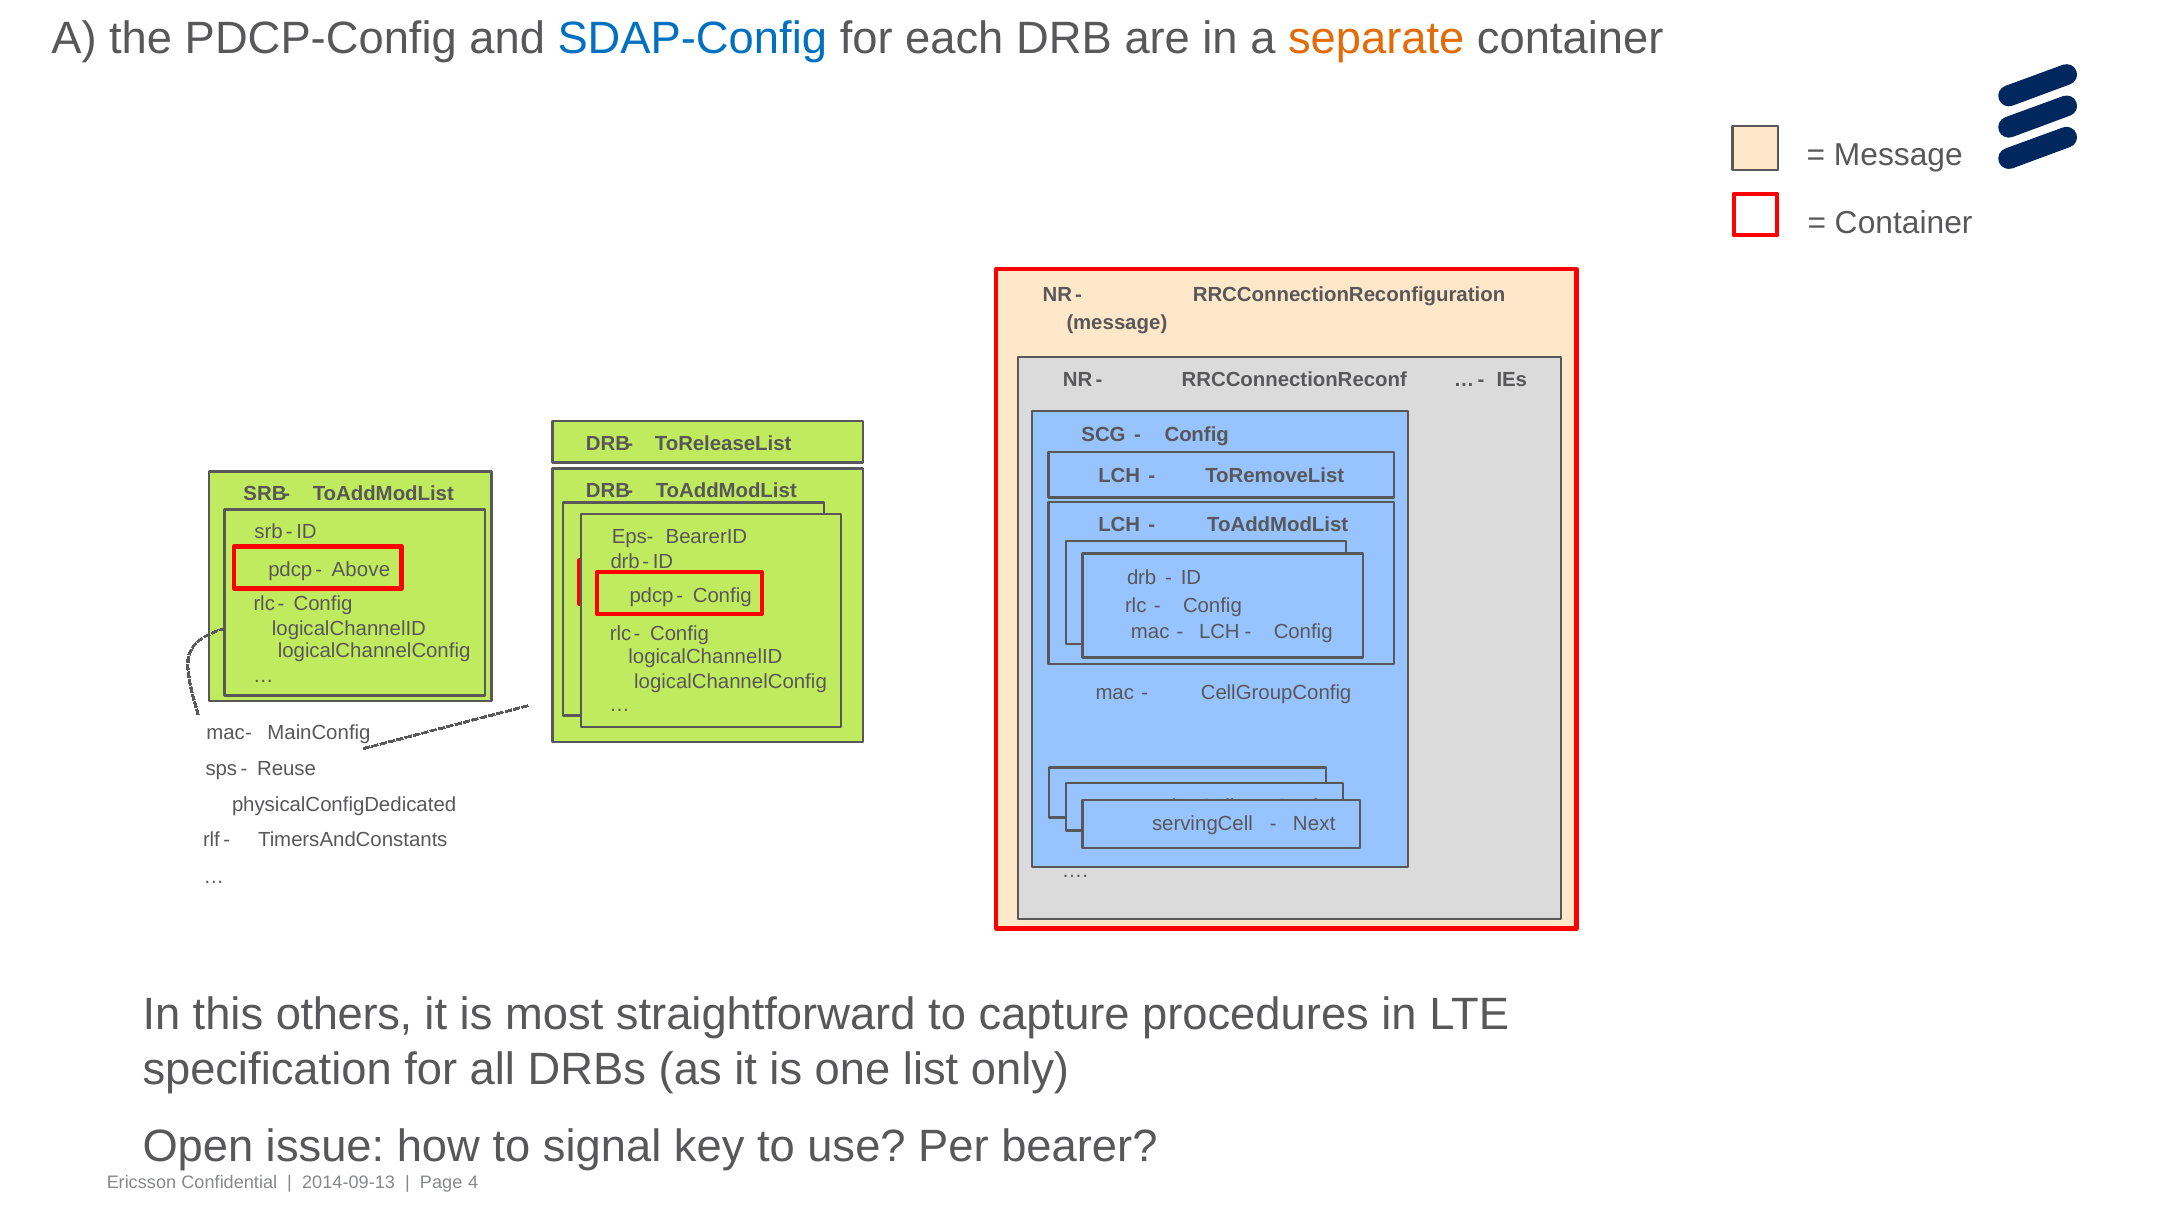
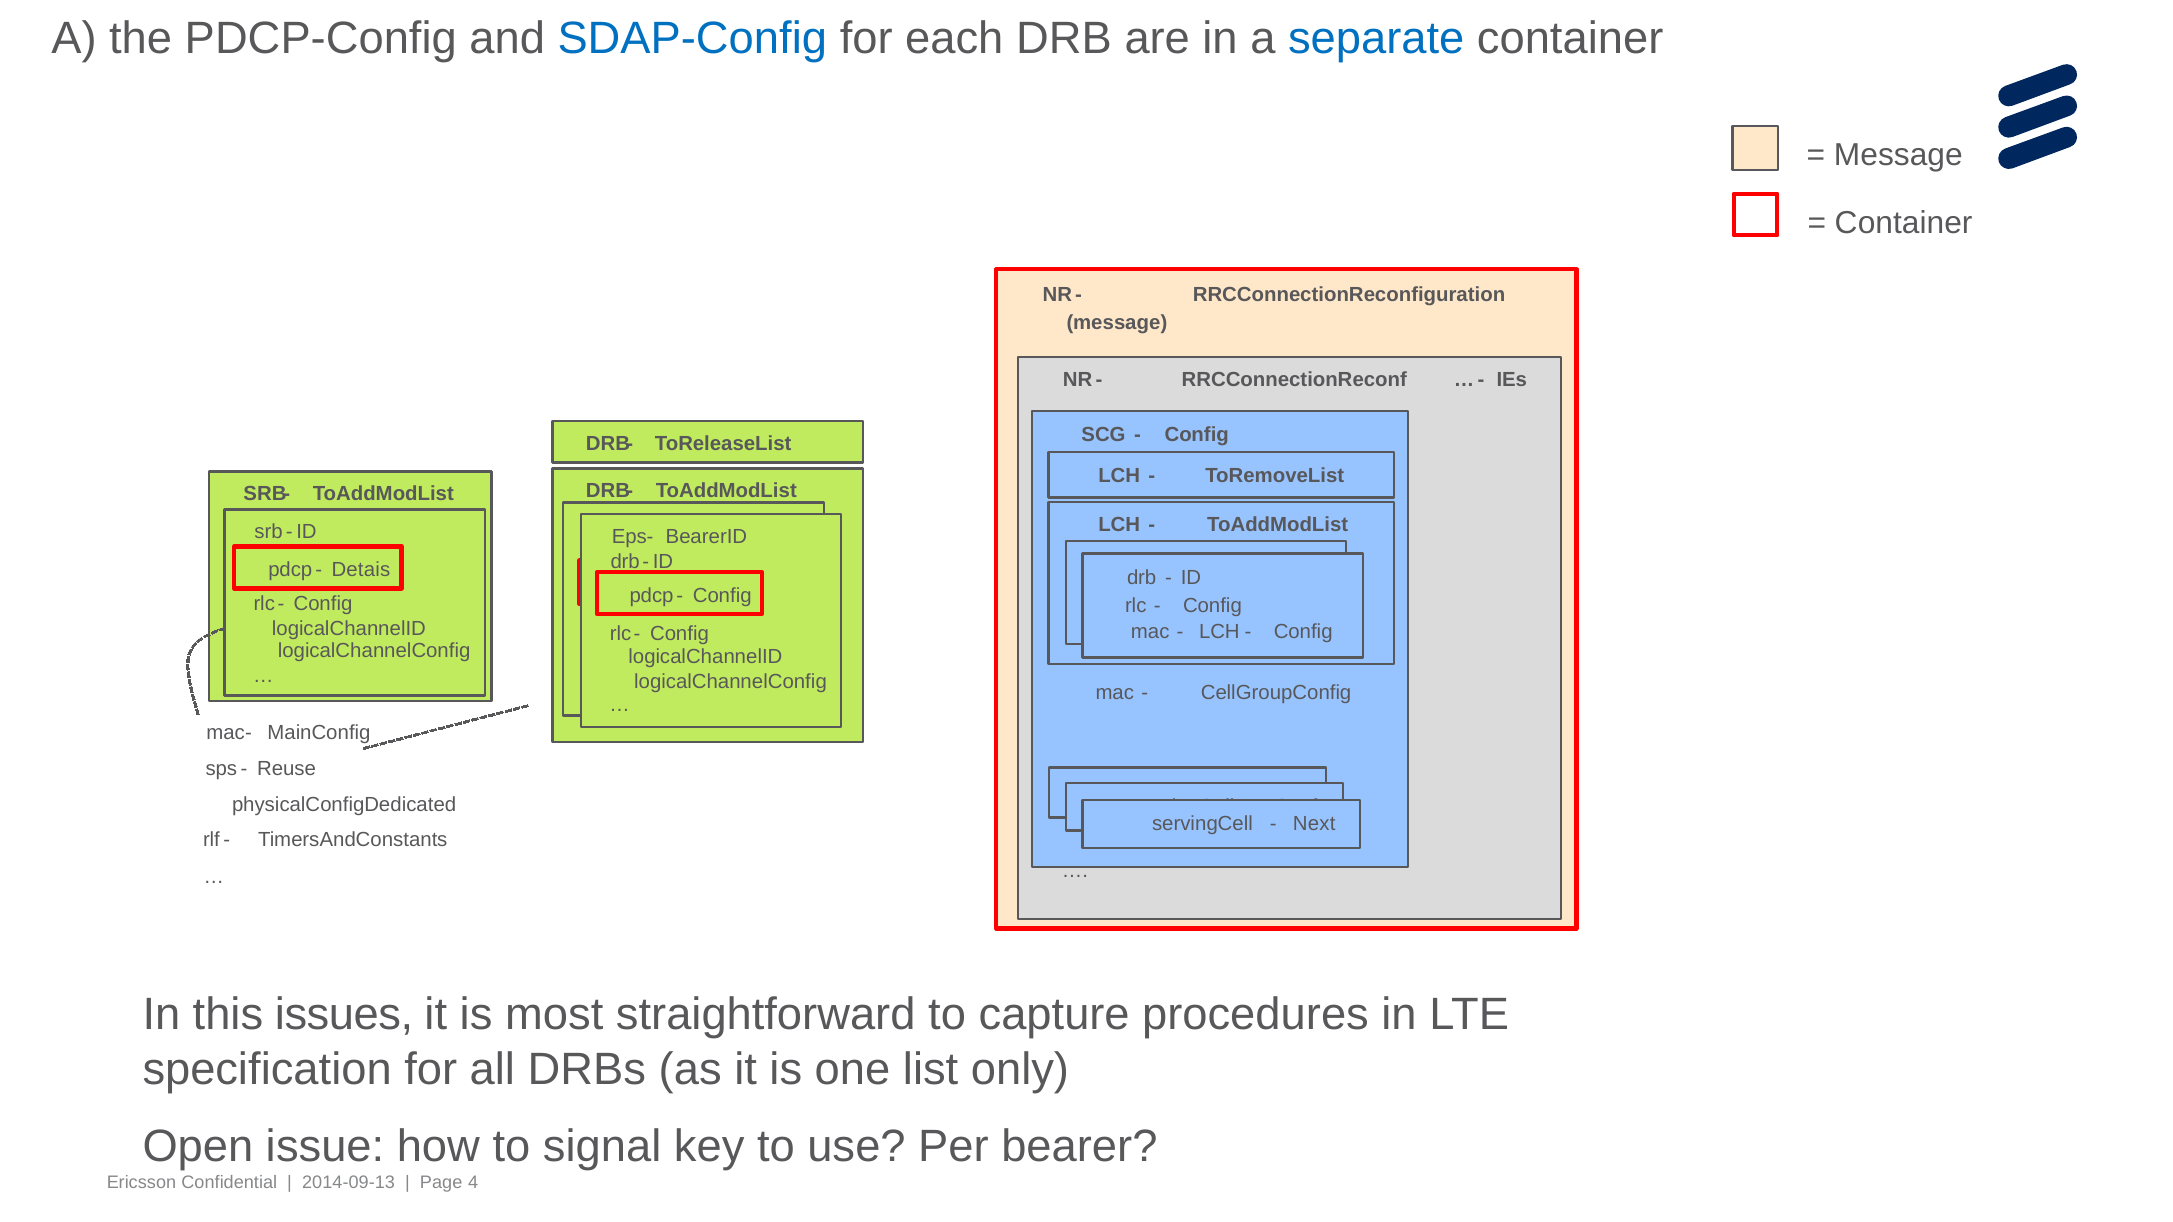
separate colour: orange -> blue (1376, 38)
Above: Above -> Detais (361, 570)
others: others -> issues (344, 1015)
